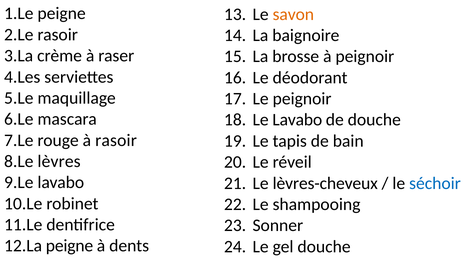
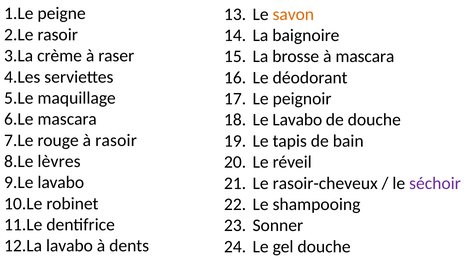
à peignoir: peignoir -> mascara (365, 56)
lèvres-cheveux: lèvres-cheveux -> rasoir-cheveux (325, 183)
séchoir colour: blue -> purple (435, 183)
peigne: peigne -> lavabo (69, 246)
